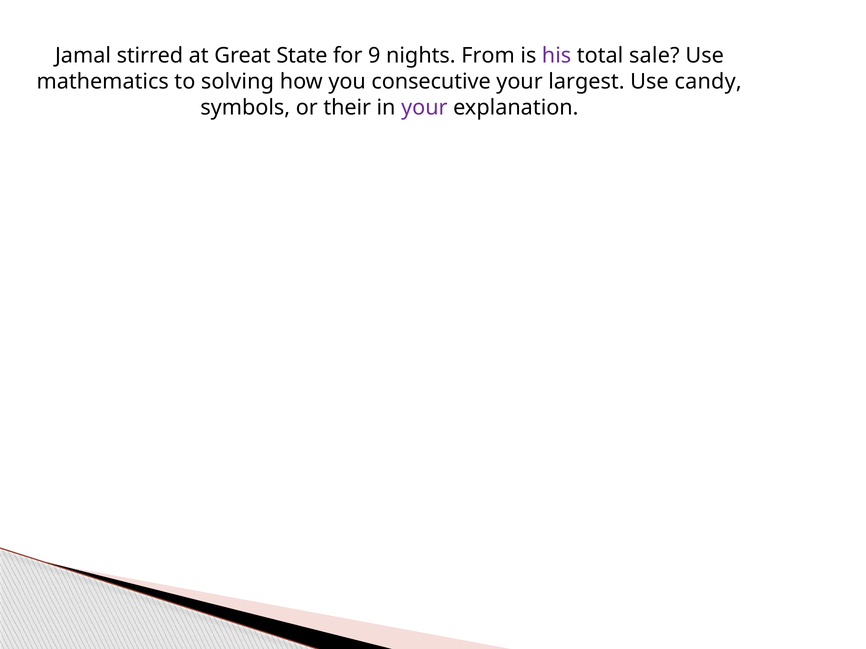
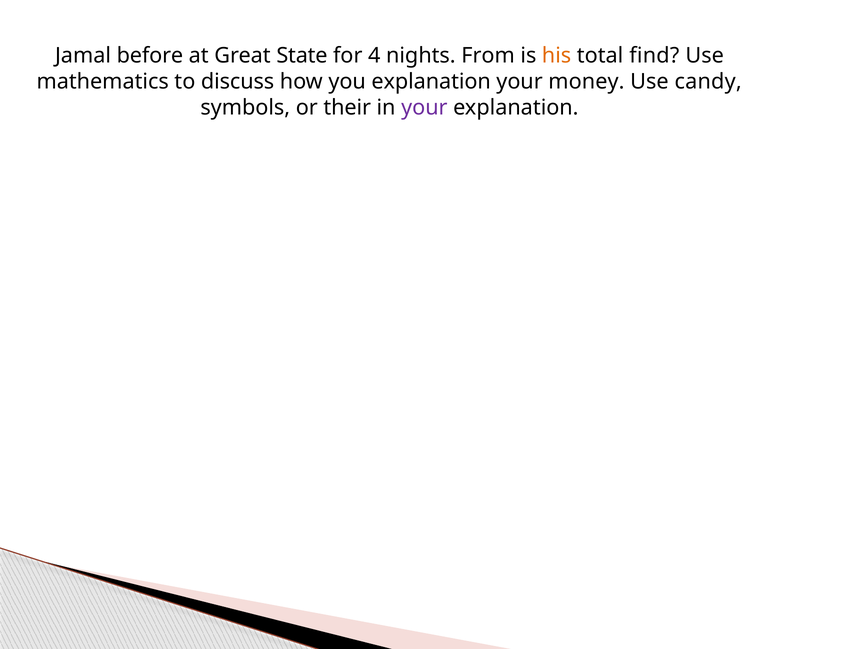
stirred: stirred -> before (150, 56)
9: 9 -> 4 (374, 56)
his colour: purple -> orange (557, 56)
sale: sale -> find (654, 56)
solving: solving -> discuss (238, 82)
you consecutive: consecutive -> explanation (431, 82)
largest: largest -> money (586, 82)
